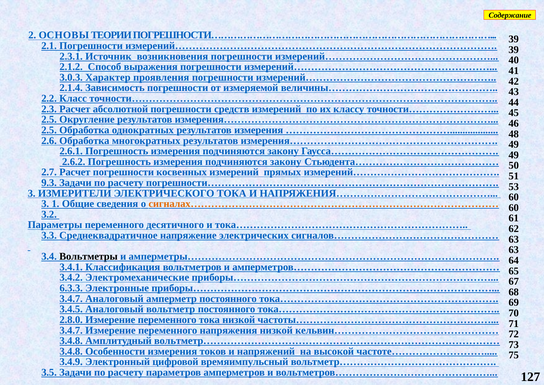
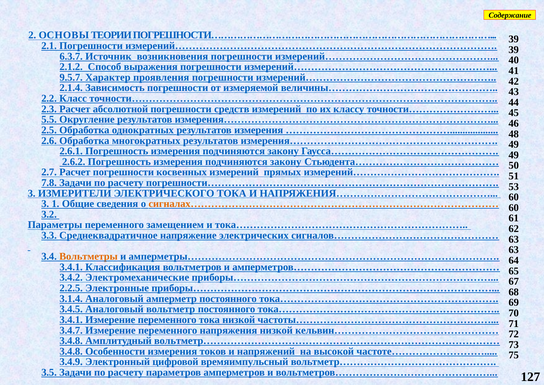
2.3.1: 2.3.1 -> 6.3.7 (71, 56)
3.0.3: 3.0.3 -> 9.5.7 (71, 77)
2.5: 2.5 -> 5.5 (49, 119)
9.3: 9.3 -> 7.8 (49, 183)
десятичного: десятичного -> замещением (175, 225)
Вольтметры colour: black -> orange (88, 256)
6.3.3: 6.3.3 -> 2.2.5 (71, 288)
3.4.7: 3.4.7 -> 3.1.4 (71, 298)
2.8.0: 2.8.0 -> 3.4.1 (71, 320)
